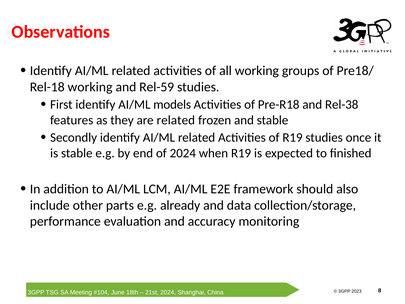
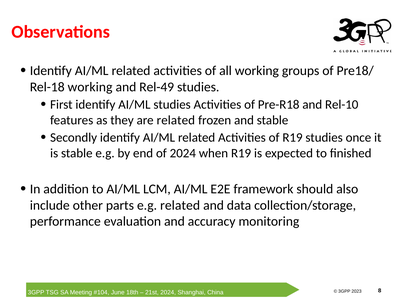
Rel-59: Rel-59 -> Rel-49 (157, 87)
AI/ML models: models -> studies (172, 105)
Rel-38: Rel-38 -> Rel-10 (342, 105)
e.g already: already -> related (180, 205)
